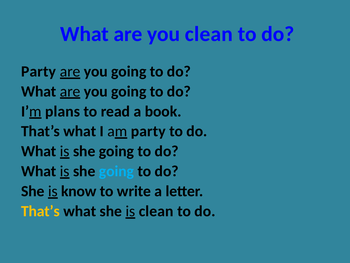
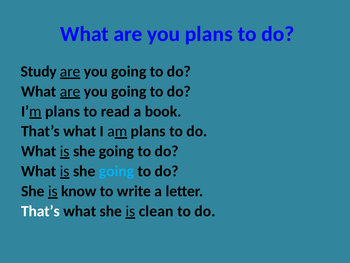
you clean: clean -> plans (209, 34)
Party: Party -> Study (39, 71)
party: party -> plans (148, 131)
That’s colour: yellow -> white (40, 211)
